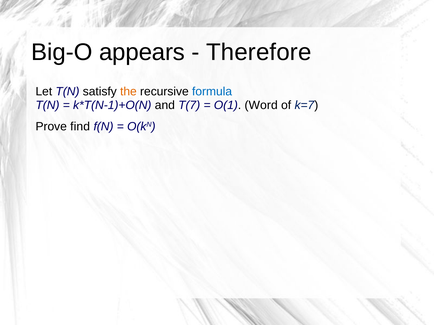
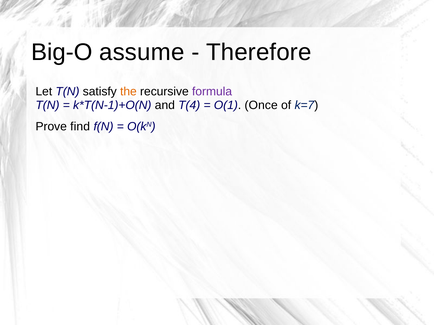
appears: appears -> assume (142, 52)
formula colour: blue -> purple (212, 92)
T(7: T(7 -> T(4 (189, 105)
Word: Word -> Once (261, 105)
